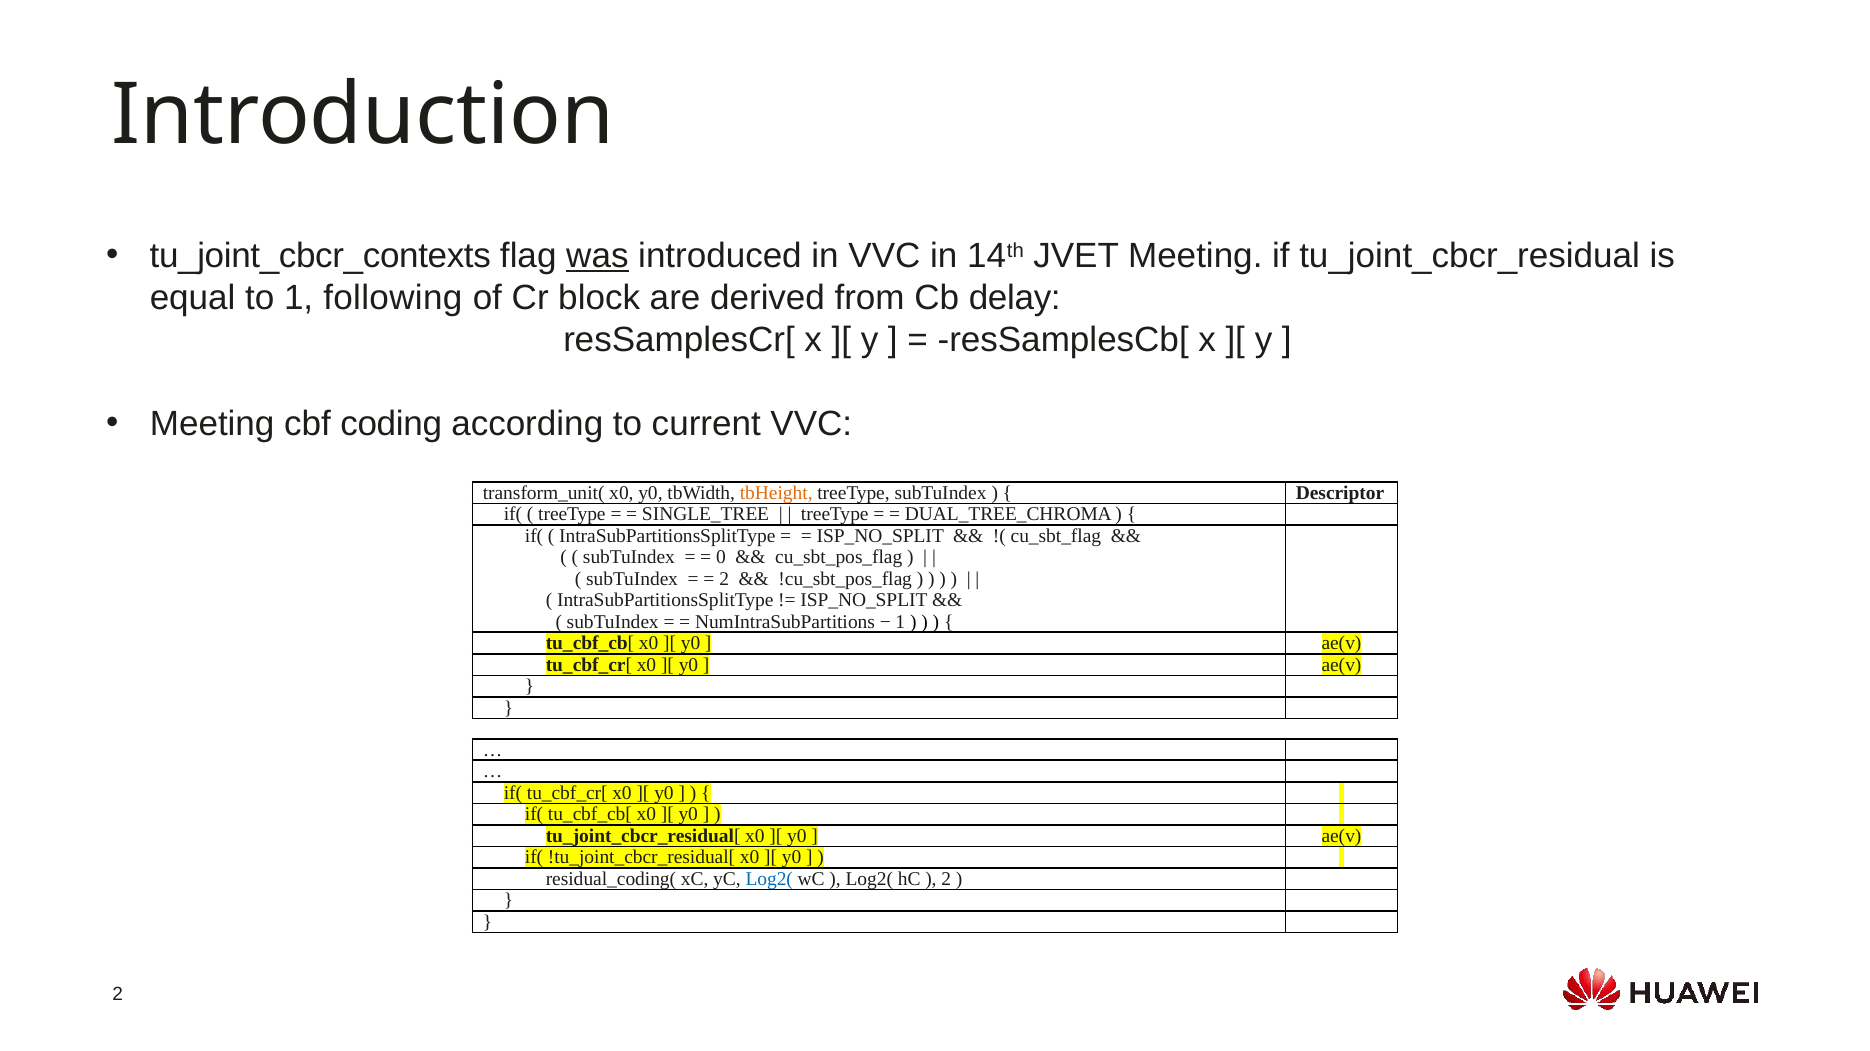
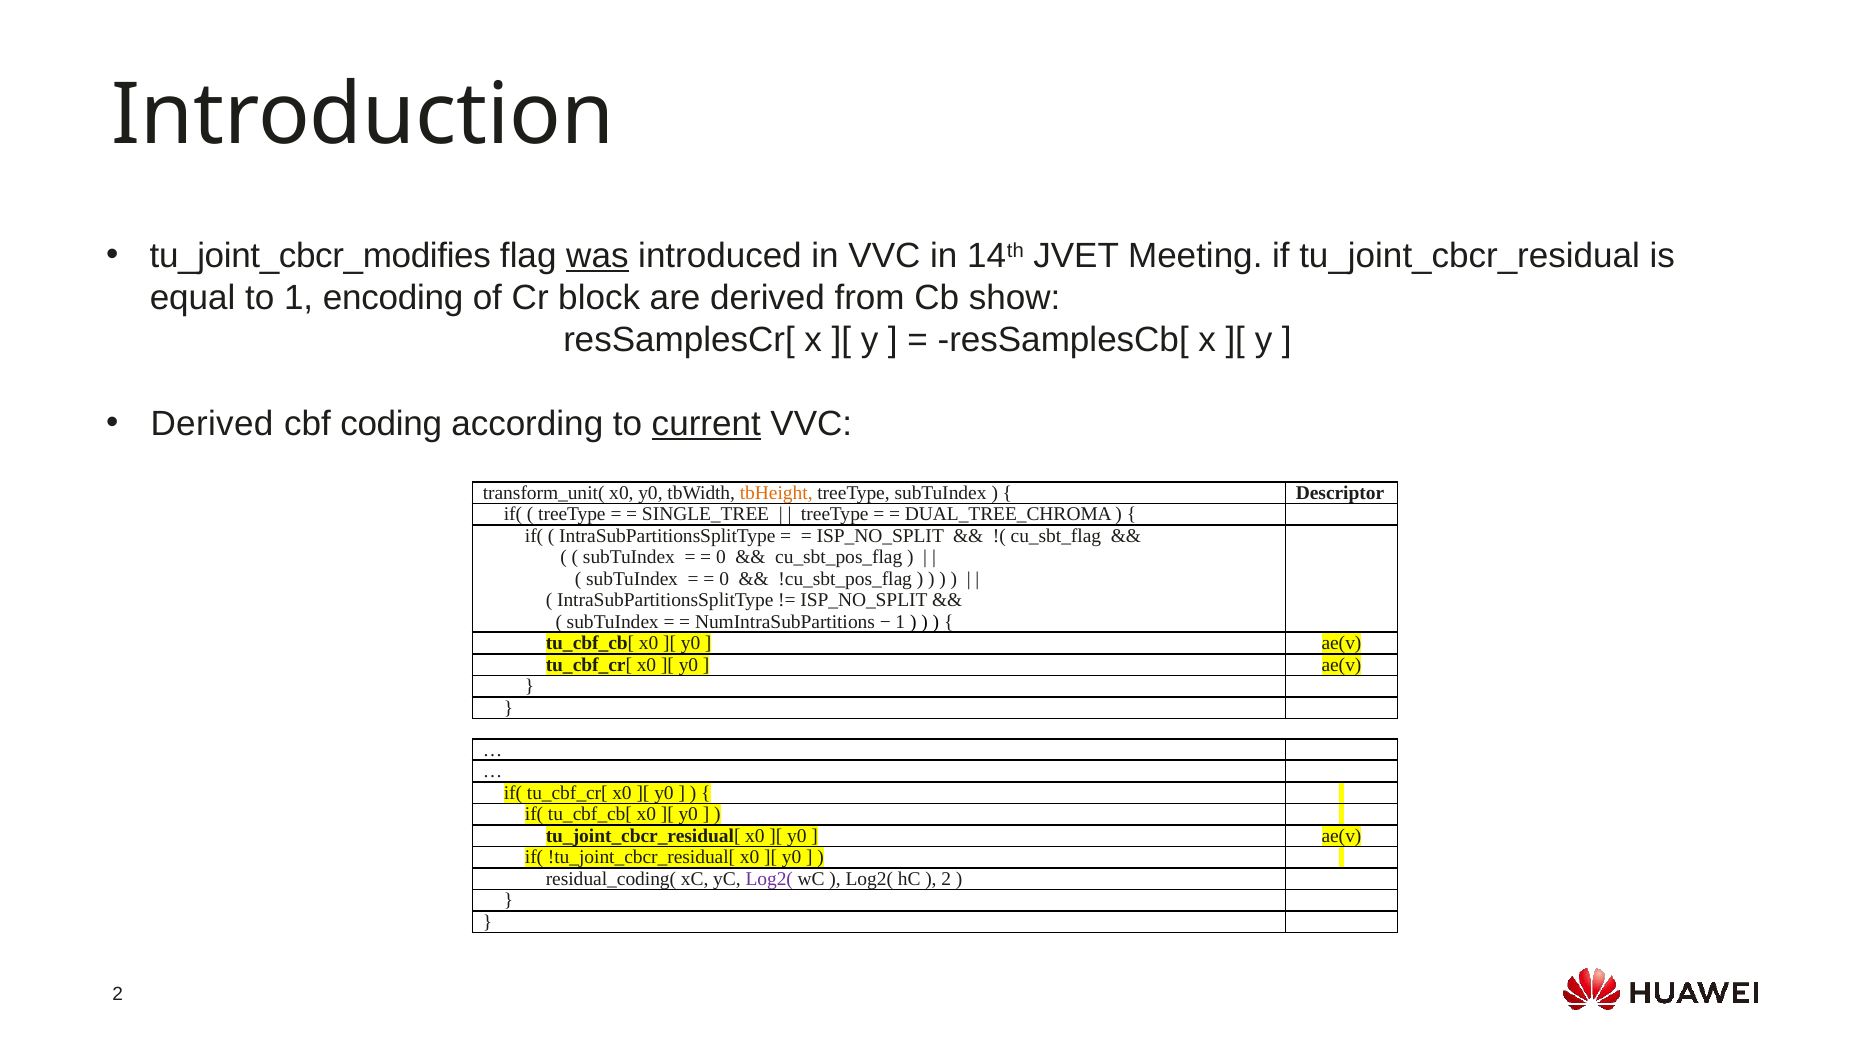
tu_joint_cbcr_contexts: tu_joint_cbcr_contexts -> tu_joint_cbcr_modifies (320, 256)
following: following -> encoding (393, 298)
delay: delay -> show (1015, 298)
Meeting: Meeting -> Derived (212, 424)
current underline: none -> present (706, 424)
2: 2 -> 0 (724, 579)
Log2( colour: blue -> purple (769, 879)
